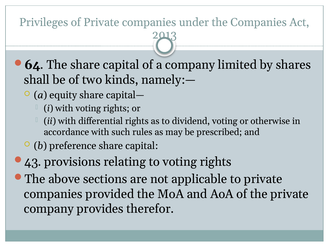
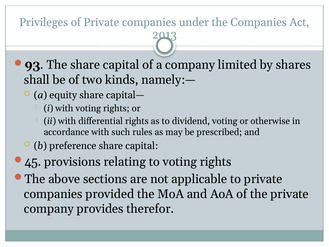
64: 64 -> 93 (32, 65)
43: 43 -> 45 (33, 162)
